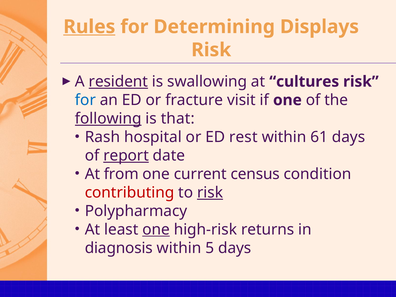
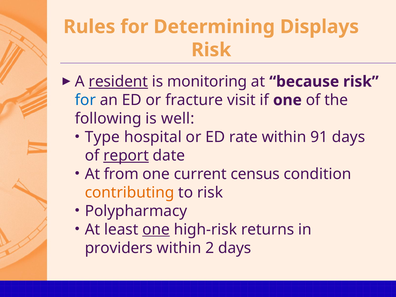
Rules underline: present -> none (89, 27)
swallowing: swallowing -> monitoring (207, 82)
cultures: cultures -> because (304, 82)
following underline: present -> none (108, 119)
that: that -> well (178, 119)
Rash: Rash -> Type (102, 137)
rest: rest -> rate (244, 137)
61: 61 -> 91 (319, 137)
contributing colour: red -> orange (130, 193)
risk underline: present -> none (210, 193)
diagnosis: diagnosis -> providers (119, 248)
5: 5 -> 2 (210, 248)
